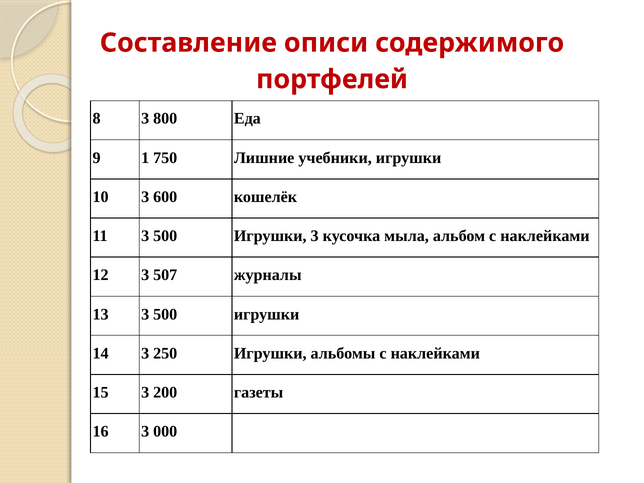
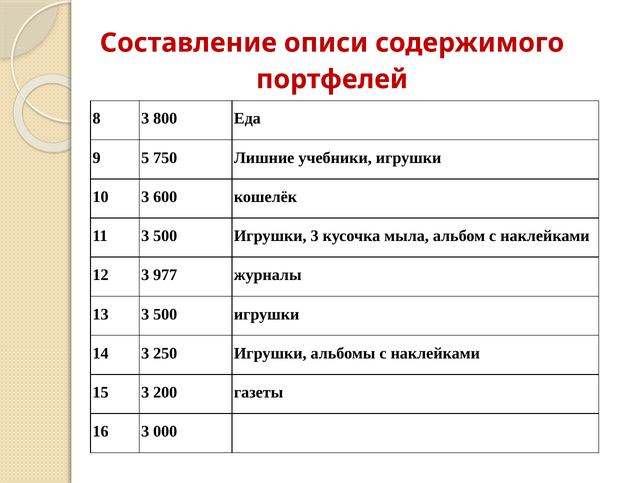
1: 1 -> 5 (145, 158)
507: 507 -> 977 (165, 275)
